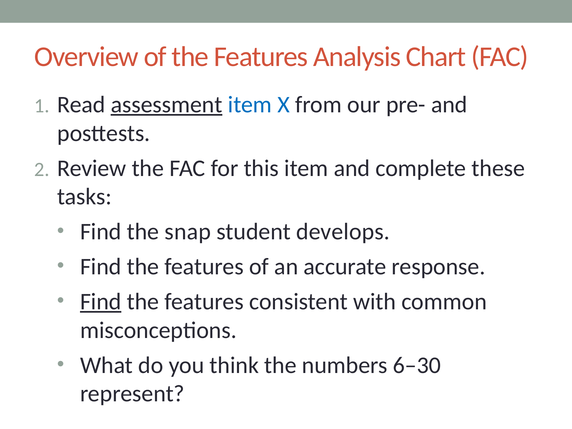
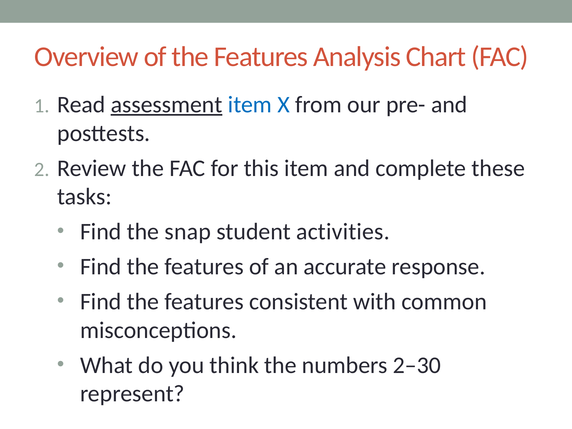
develops: develops -> activities (343, 232)
Find underline: present -> none (101, 302)
6–30: 6–30 -> 2–30 (417, 365)
